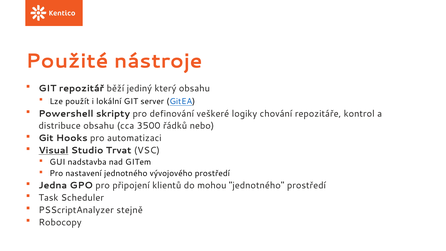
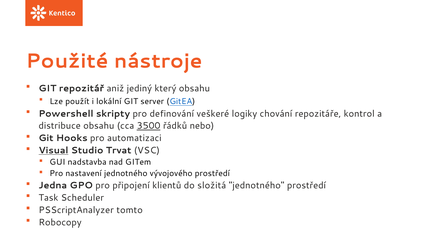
běží: běží -> aniž (115, 88)
3500 underline: none -> present (149, 126)
mohou: mohou -> složitá (212, 185)
stejně: stejně -> tomto (130, 210)
